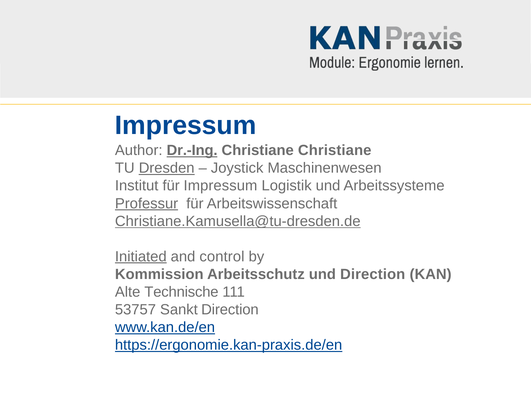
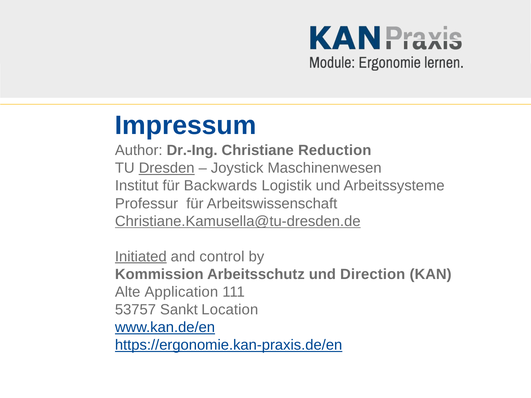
Dr.-Ing underline: present -> none (192, 150)
Christiane Christiane: Christiane -> Reduction (335, 150)
für Impressum: Impressum -> Backwards (220, 186)
Professur underline: present -> none (147, 204)
Technische: Technische -> Application (181, 292)
Sankt Direction: Direction -> Location (230, 310)
